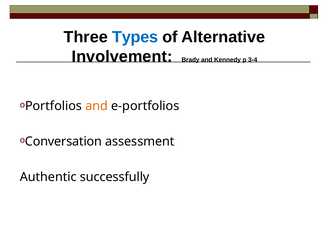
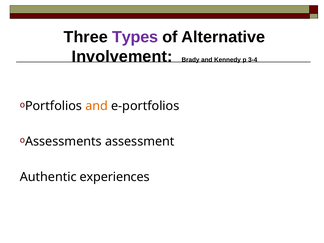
Types colour: blue -> purple (135, 37)
Conversation: Conversation -> Assessments (63, 141)
successfully: successfully -> experiences (115, 177)
